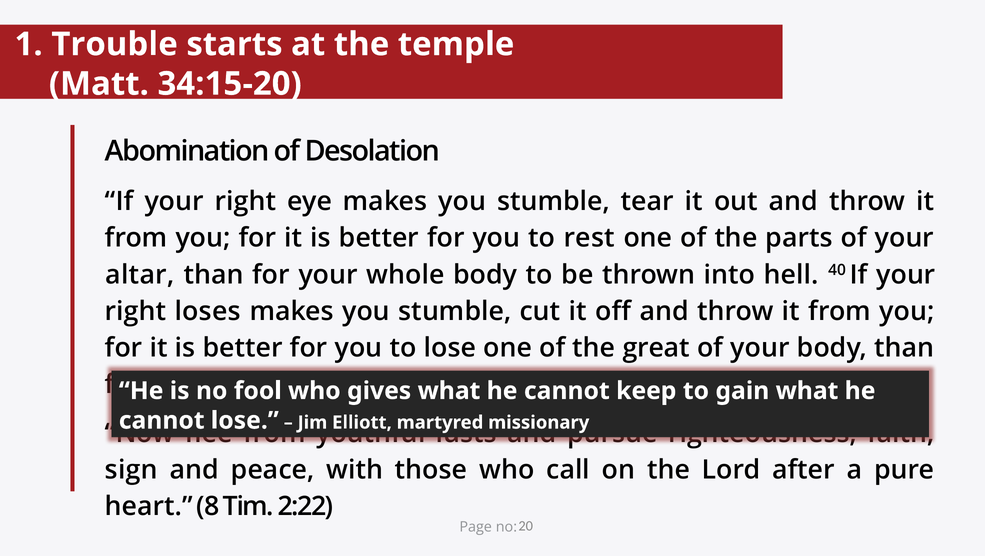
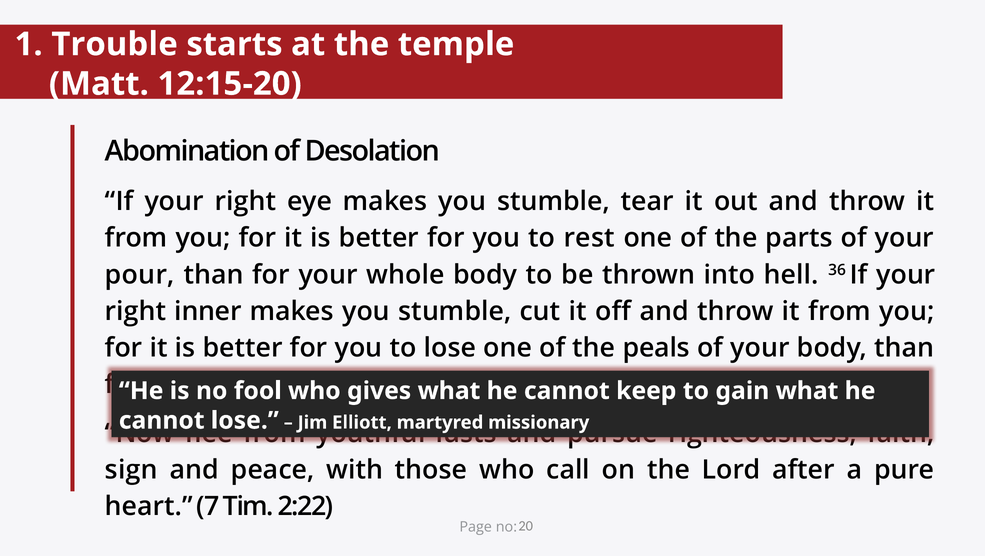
34:15-20: 34:15-20 -> 12:15-20 (230, 84)
altar: altar -> pour (140, 274)
40: 40 -> 36 (837, 270)
loses: loses -> inner (208, 311)
great: great -> peals (656, 348)
8: 8 -> 7 (208, 506)
